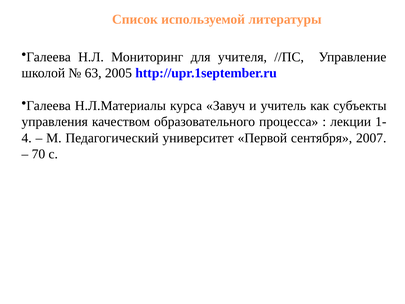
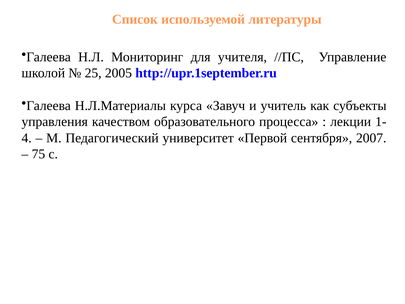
63: 63 -> 25 (93, 73)
70: 70 -> 75 (38, 154)
